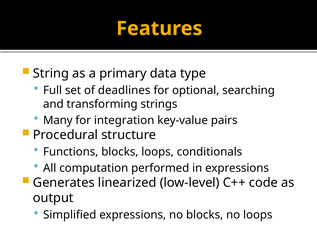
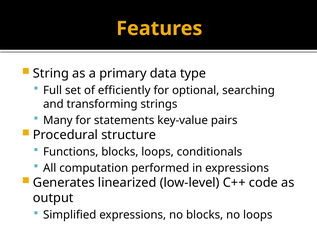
deadlines: deadlines -> efficiently (124, 90)
integration: integration -> statements (124, 120)
